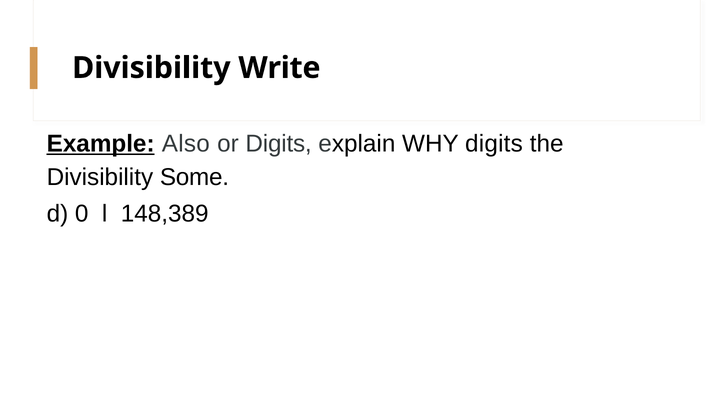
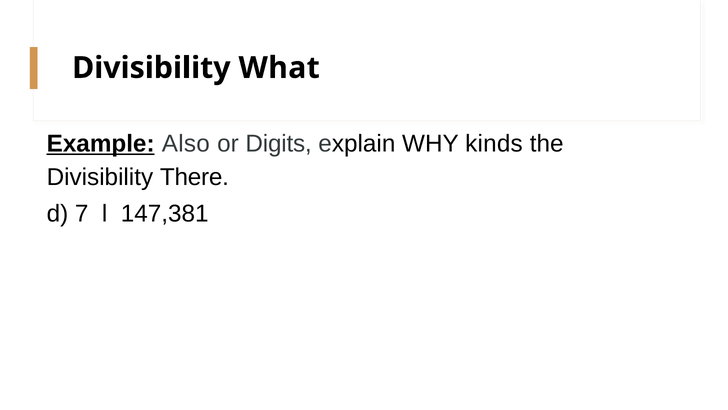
Write: Write -> What (279, 68)
WHY digits: digits -> kinds (494, 143)
Some: Some -> There (194, 177)
0: 0 -> 7 (82, 214)
148,389: 148,389 -> 147,381 (165, 214)
